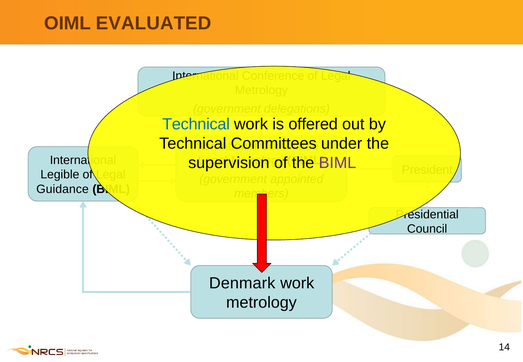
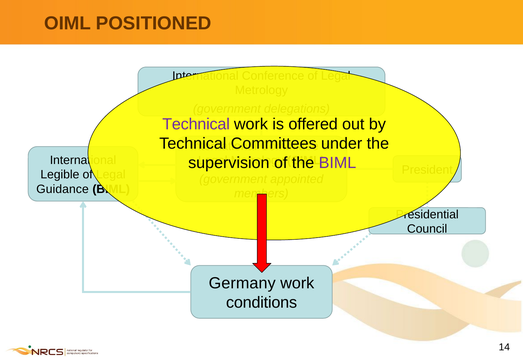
EVALUATED: EVALUATED -> POSITIONED (154, 23)
Technical colour: blue -> purple (196, 124)
Denmark: Denmark -> Germany (242, 283)
metrology: metrology -> conditions (262, 303)
